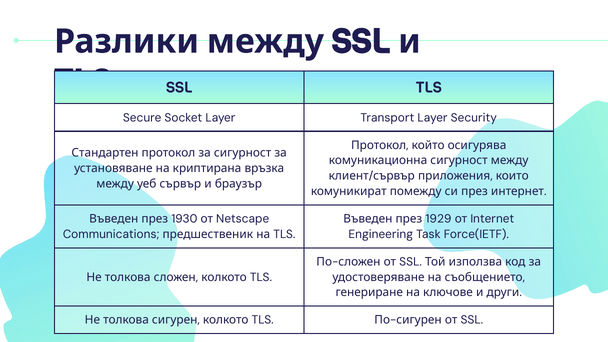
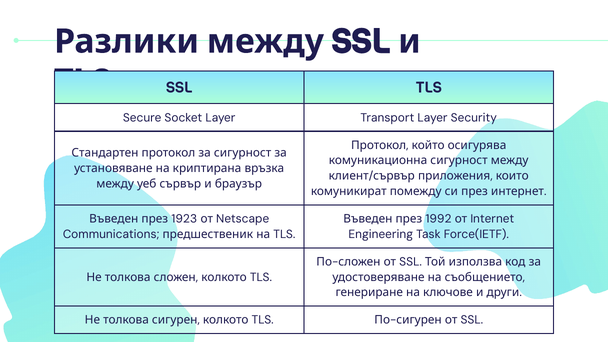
1930: 1930 -> 1923 (184, 219)
1929: 1929 -> 1992 (438, 219)
